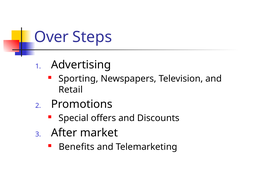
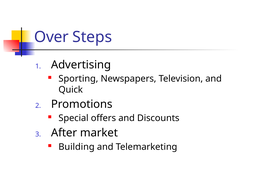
Retail: Retail -> Quick (71, 89)
Benefits: Benefits -> Building (77, 147)
